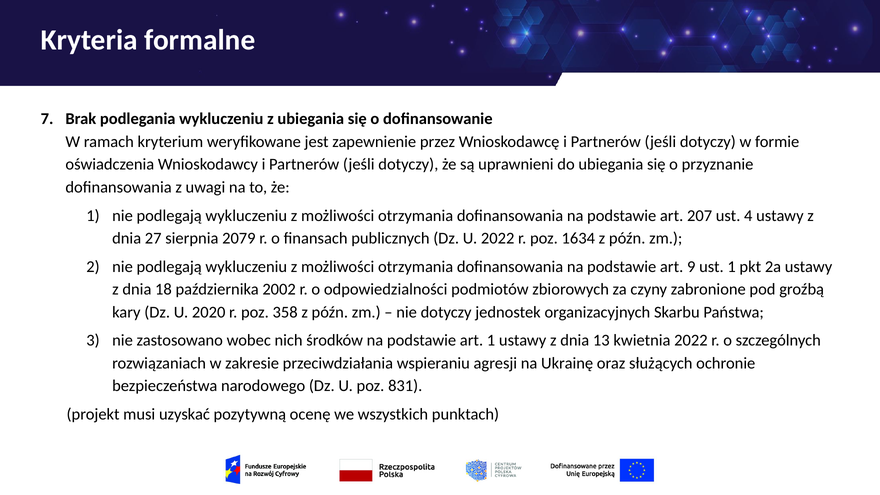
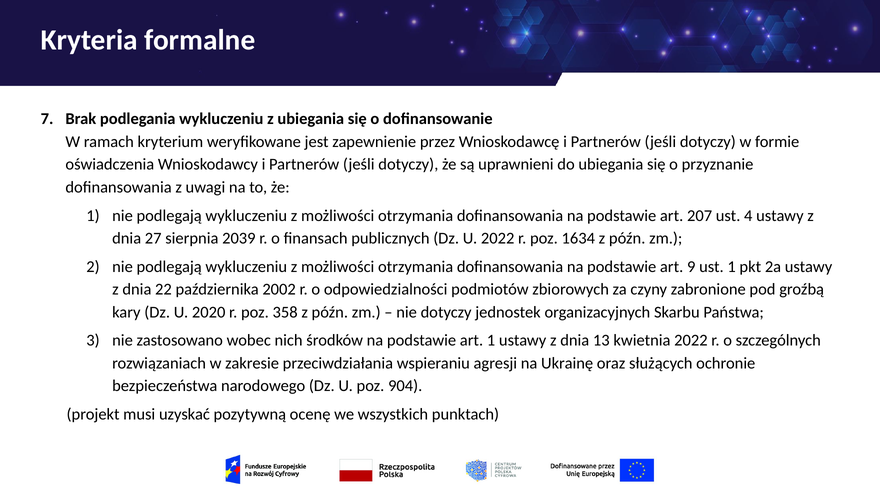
2079: 2079 -> 2039 (239, 238)
18: 18 -> 22 (163, 289)
831: 831 -> 904 (405, 386)
